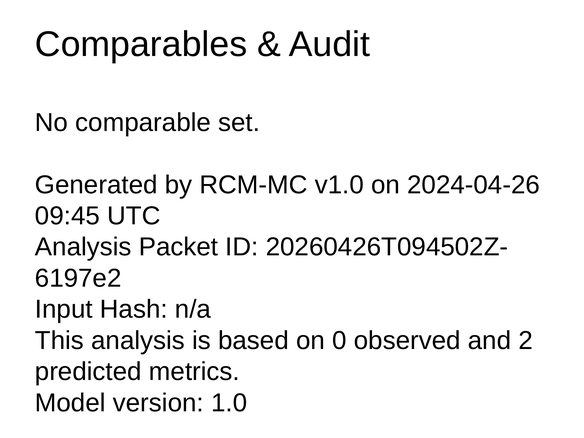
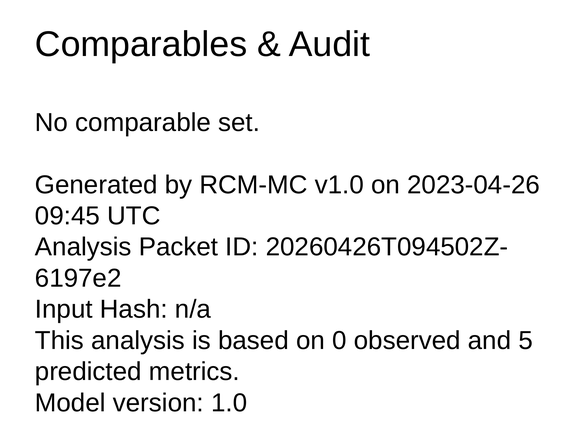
2024-04-26: 2024-04-26 -> 2023-04-26 (474, 185)
2: 2 -> 5 (526, 341)
